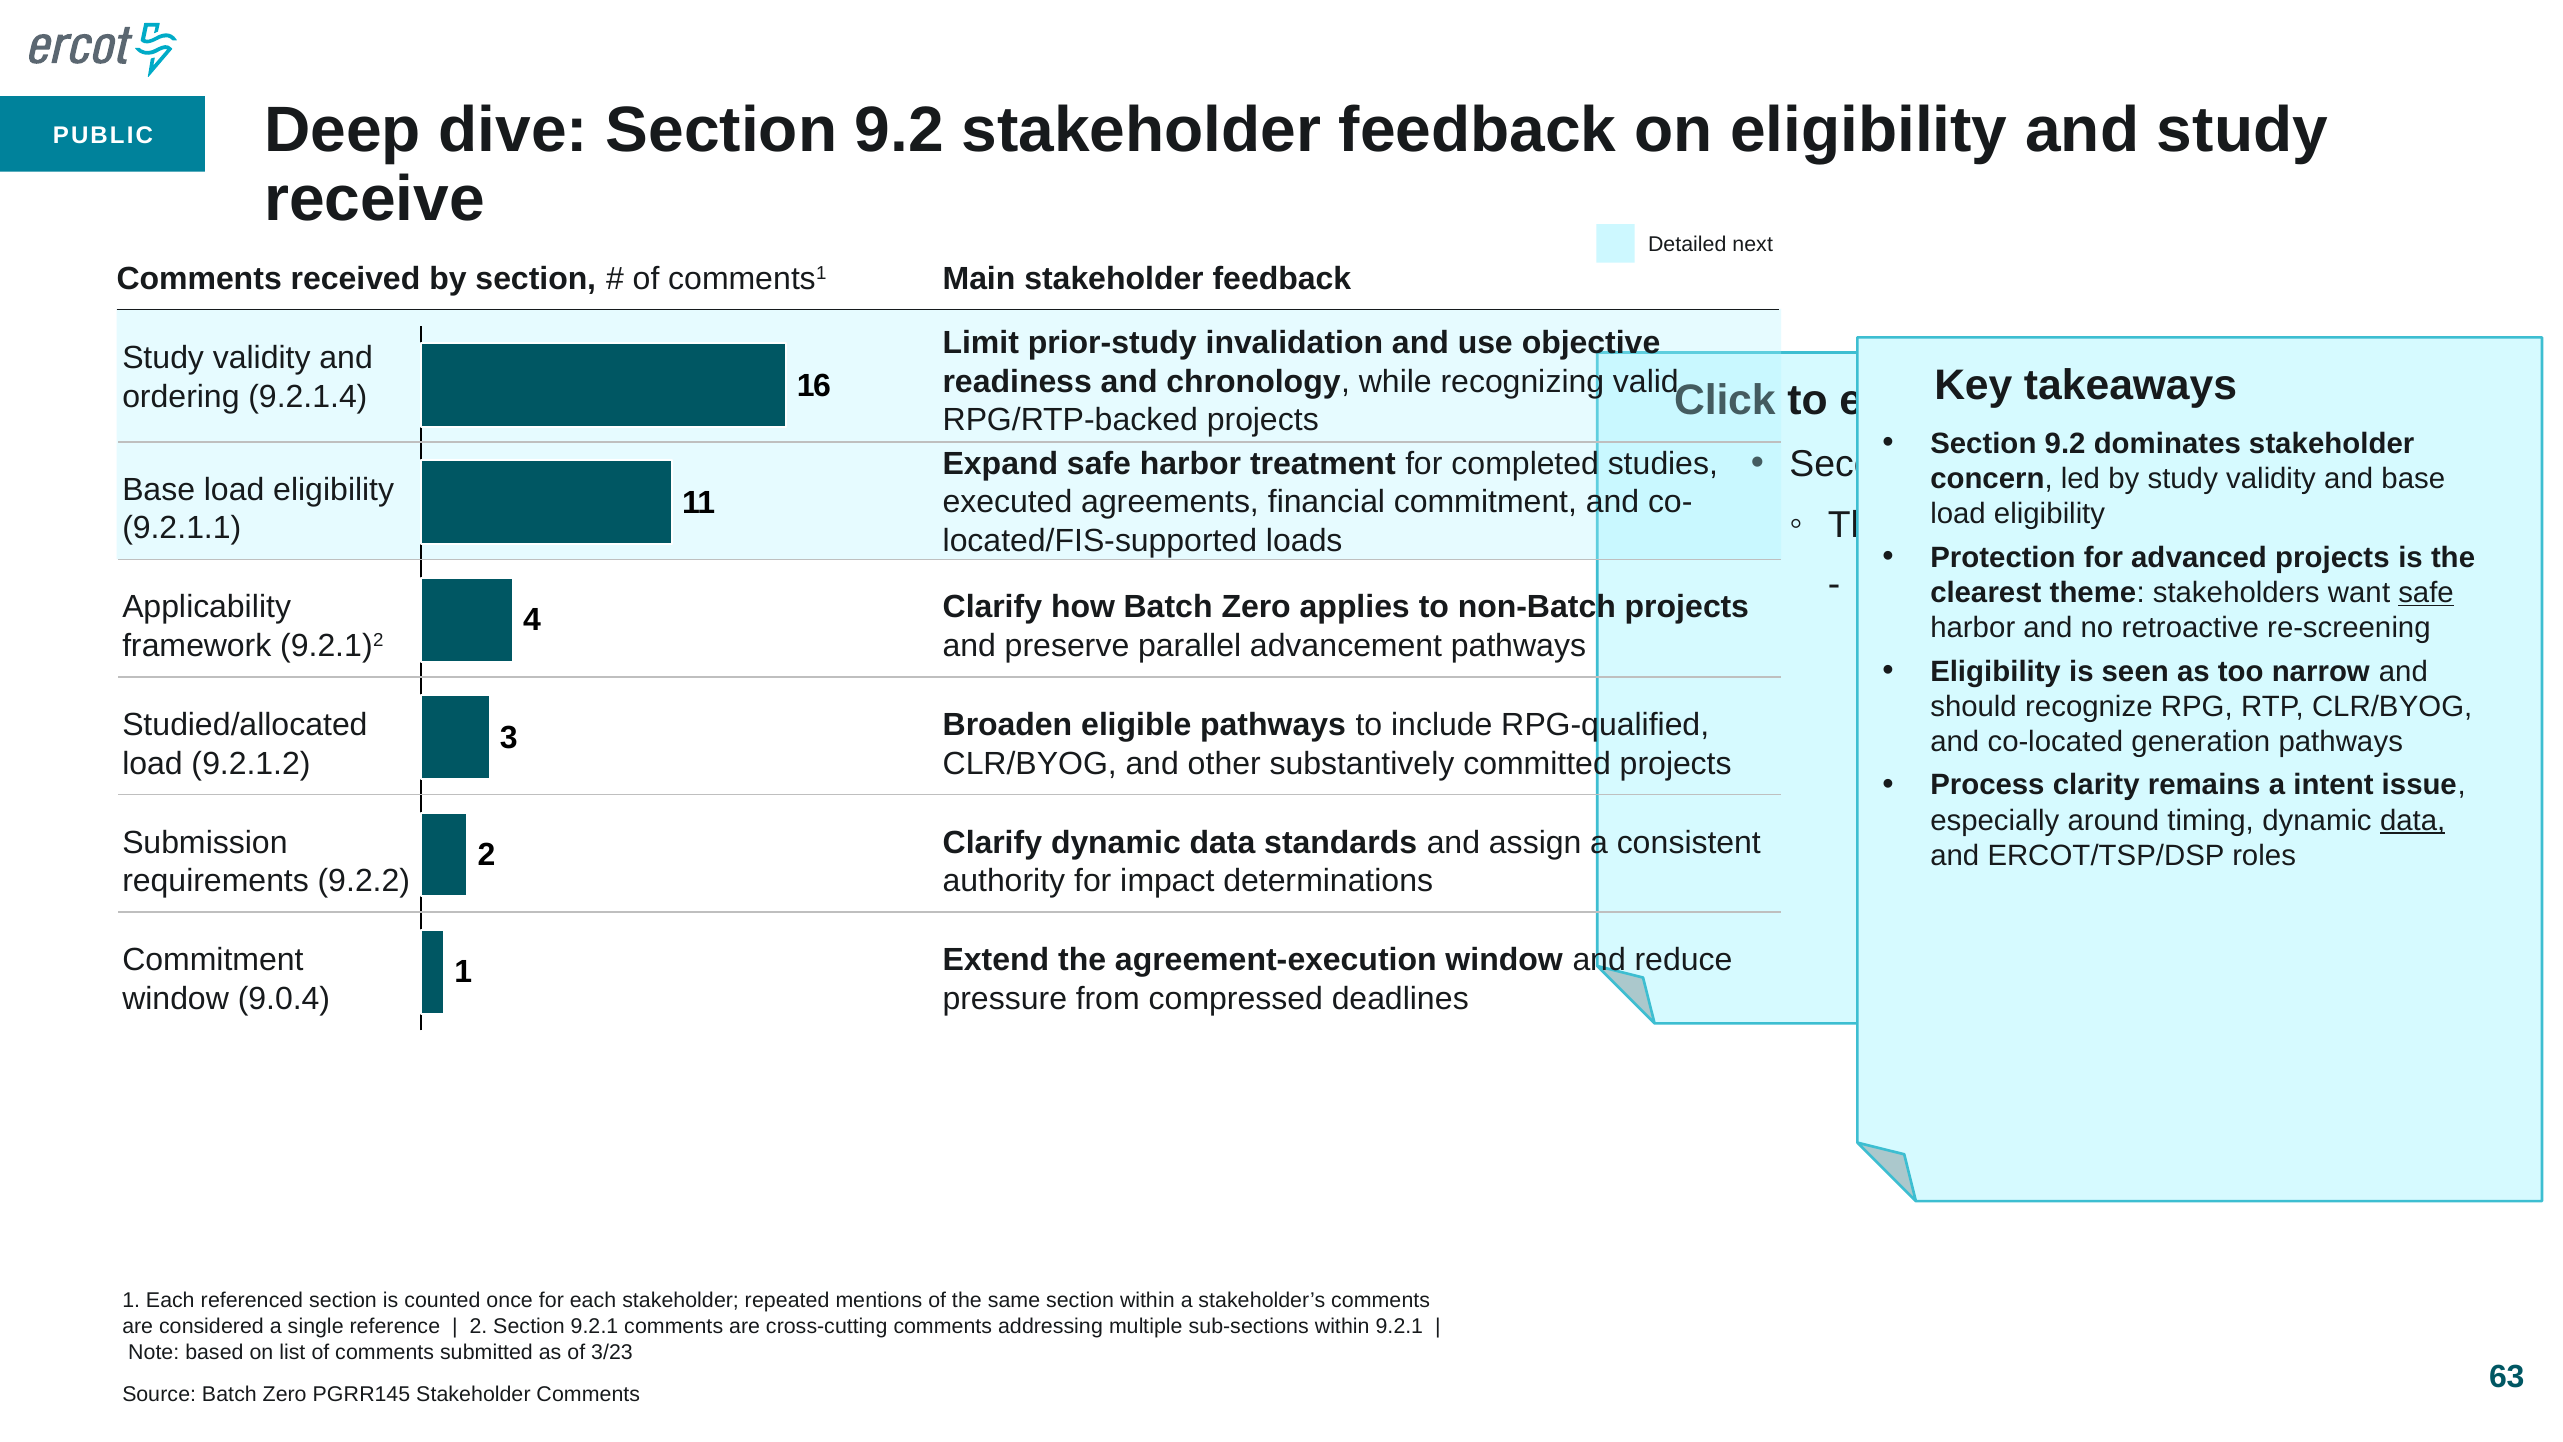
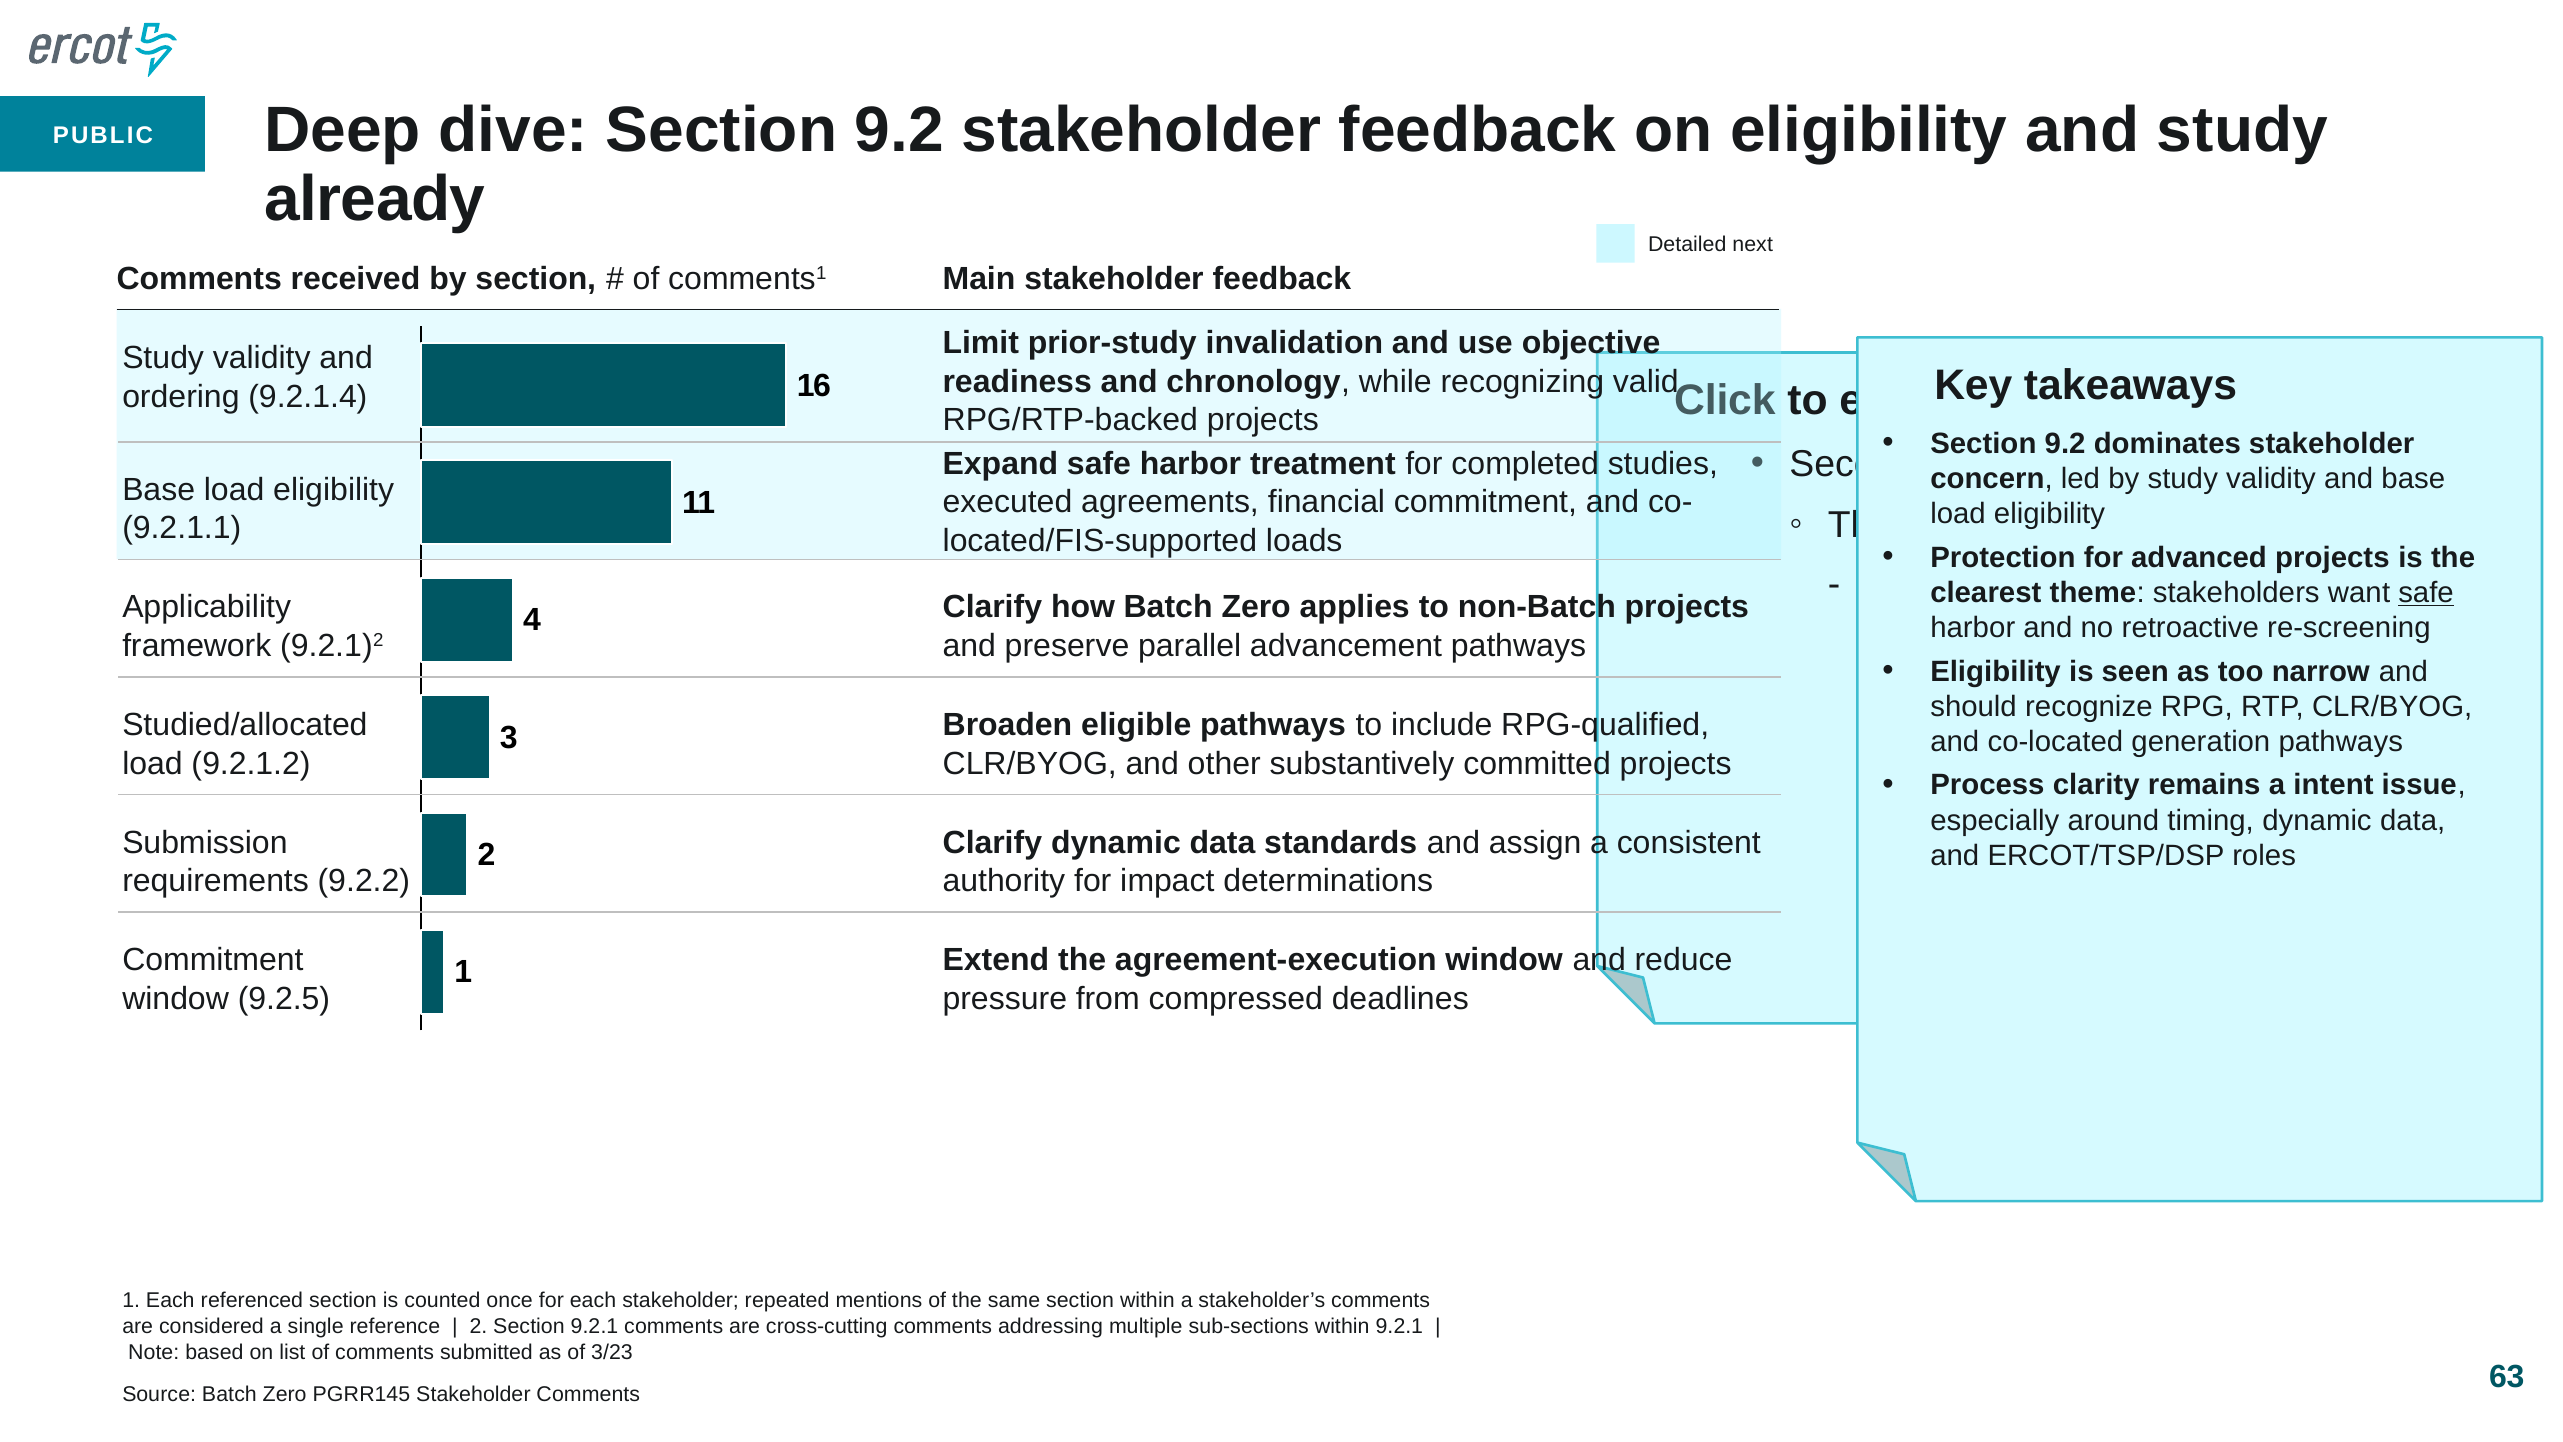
receive: receive -> already (375, 200)
data underline: present -> none (2413, 820)
9.0.4: 9.0.4 -> 9.2.5 (284, 998)
